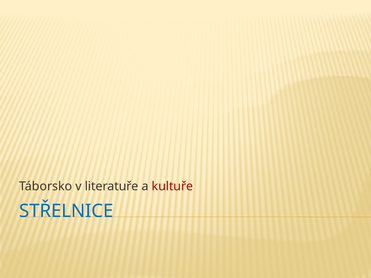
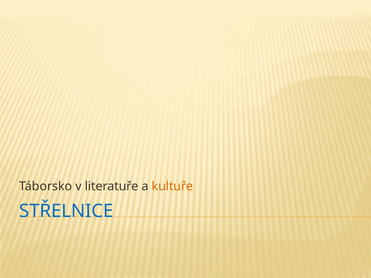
kultuře colour: red -> orange (172, 186)
